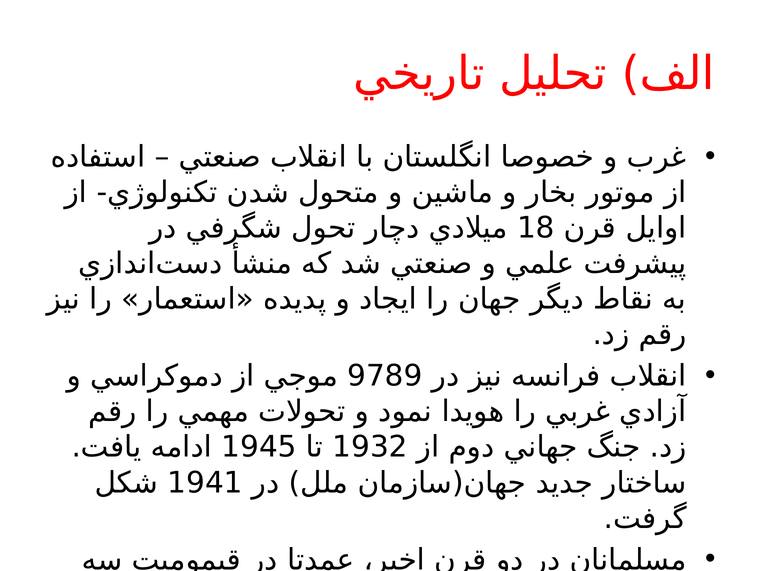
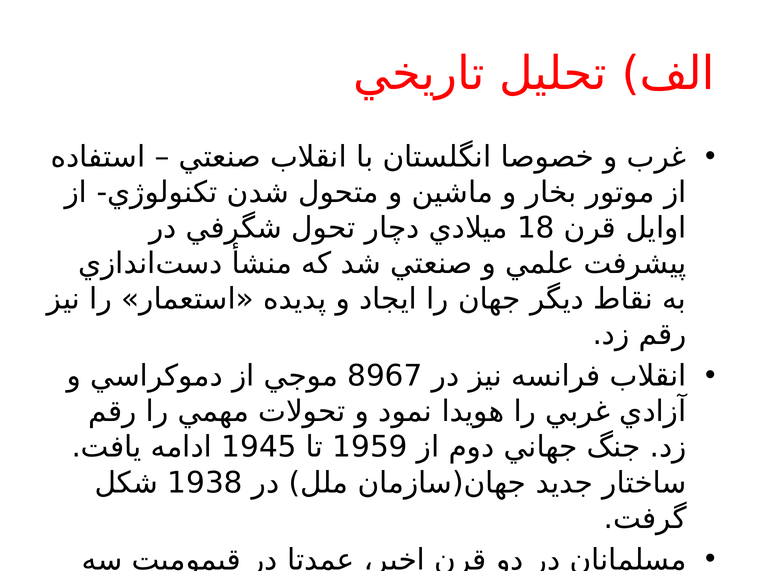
9789: 9789 -> 8967 (385, 376)
1932: 1932 -> 1959 (370, 447)
1941: 1941 -> 1938 (205, 483)
